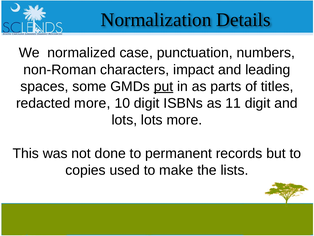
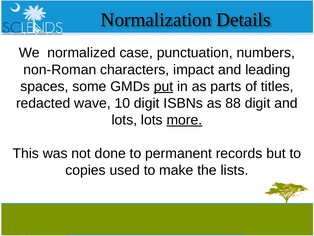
redacted more: more -> wave (92, 103)
11: 11 -> 88 (233, 103)
more underline: none -> present (184, 120)
